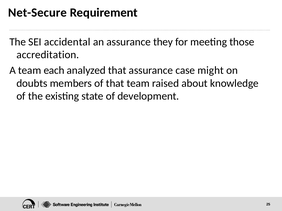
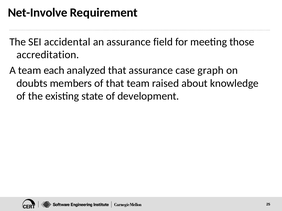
Net-Secure: Net-Secure -> Net-Involve (38, 13)
they: they -> field (163, 42)
might: might -> graph (211, 70)
